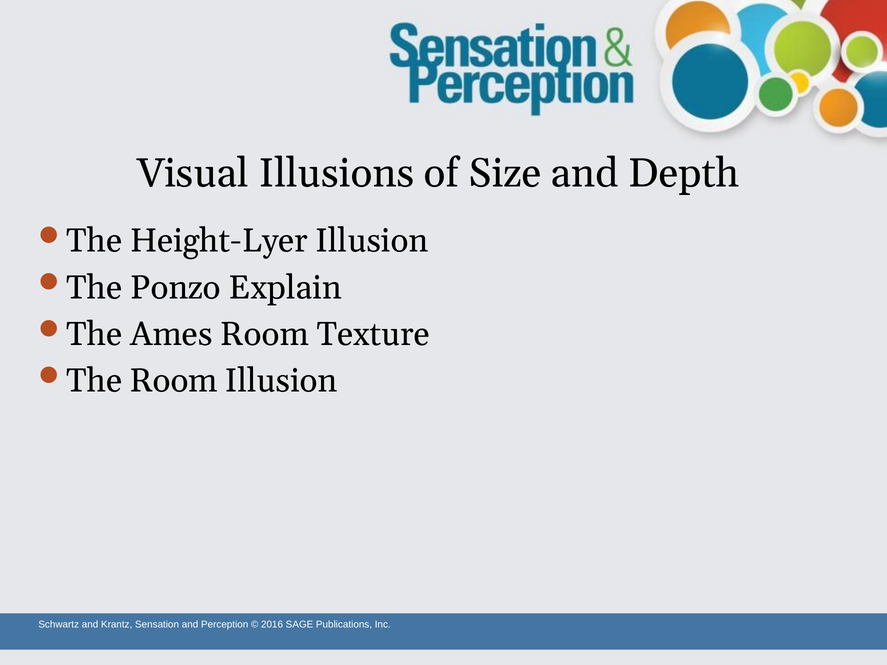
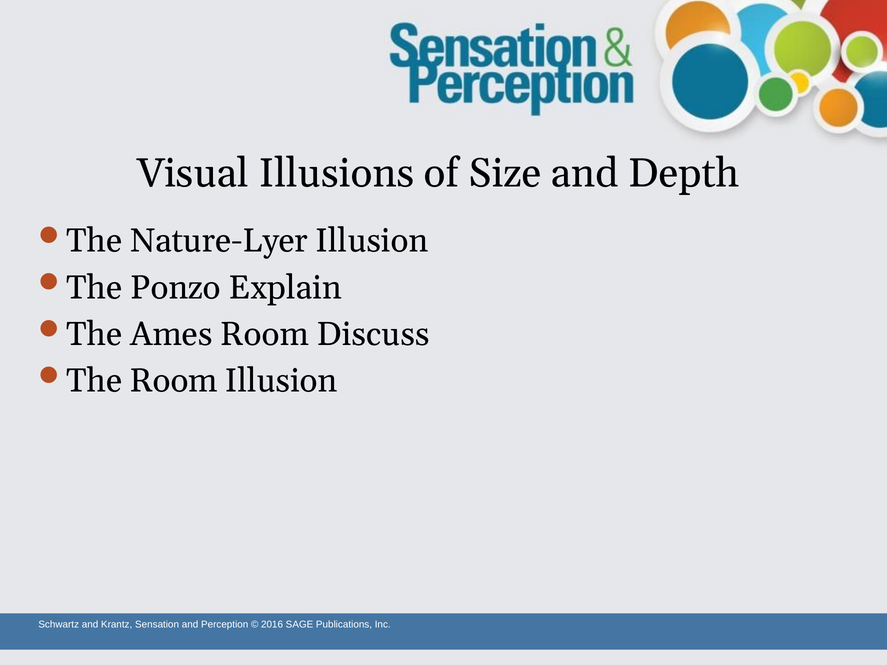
Height-Lyer: Height-Lyer -> Nature-Lyer (219, 241)
Texture: Texture -> Discuss (373, 334)
